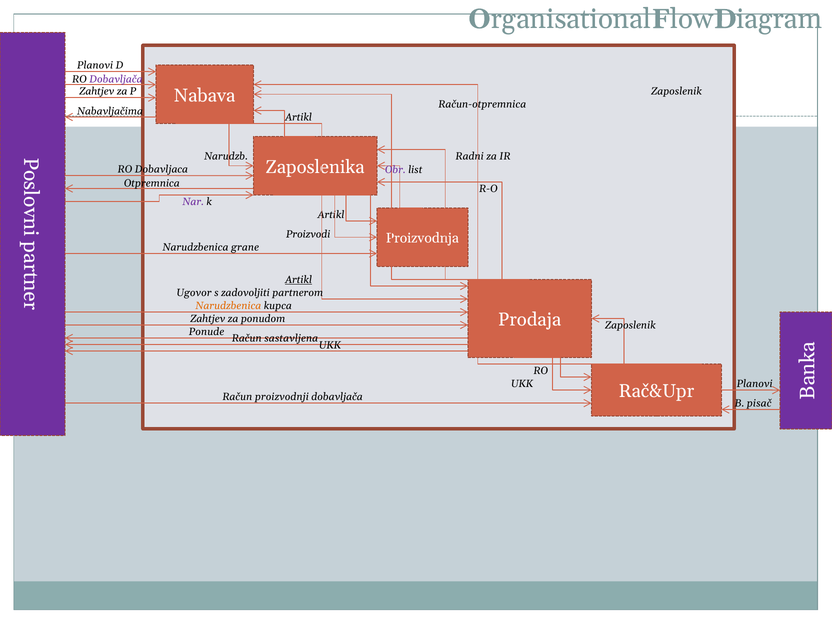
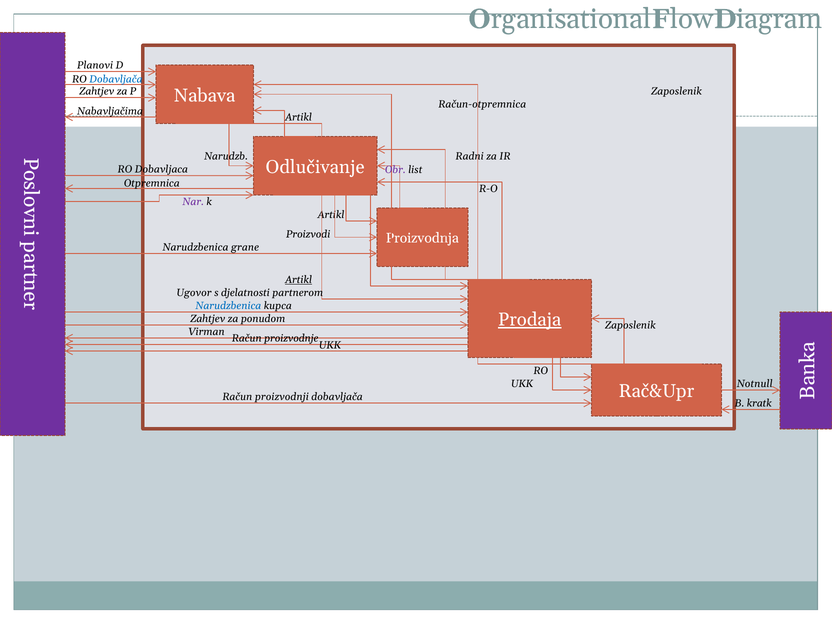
Dobavljača colour: purple -> blue (116, 79)
Zaposlenika: Zaposlenika -> Odlučivanje (315, 167)
zadovoljiti: zadovoljiti -> djelatnosti (245, 293)
Narudzbenica colour: orange -> blue (228, 306)
Prodaja underline: none -> present (530, 320)
Ponude: Ponude -> Virman (207, 332)
sastavljena: sastavljena -> proizvodnje (291, 338)
Planovi: Planovi -> Notnull (755, 384)
pisač: pisač -> kratk (759, 403)
